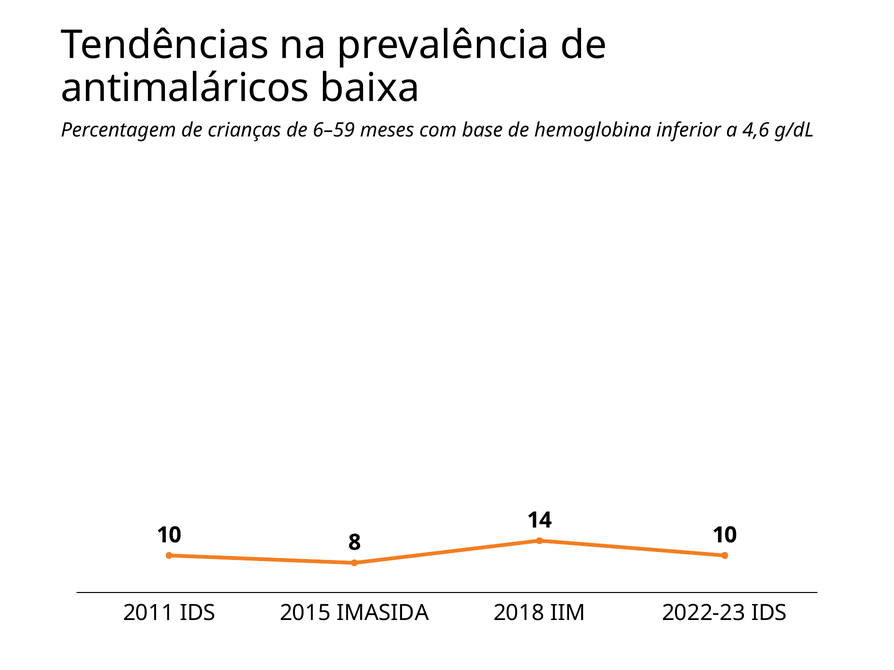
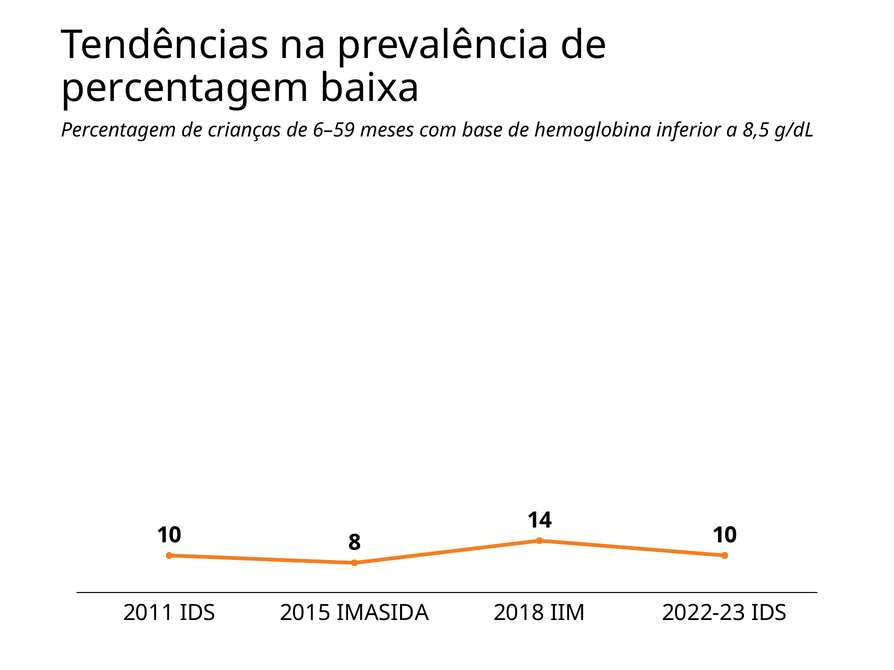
antimaláricos: antimaláricos -> percentagem (185, 88)
4,6: 4,6 -> 8,5 (756, 130)
